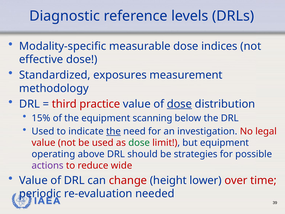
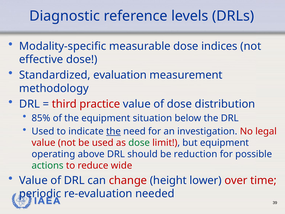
exposures: exposures -> evaluation (120, 75)
dose underline: present -> none (179, 104)
15%: 15% -> 85% (41, 118)
scanning: scanning -> situation (152, 118)
strategies: strategies -> reduction (196, 154)
actions colour: purple -> green (48, 165)
